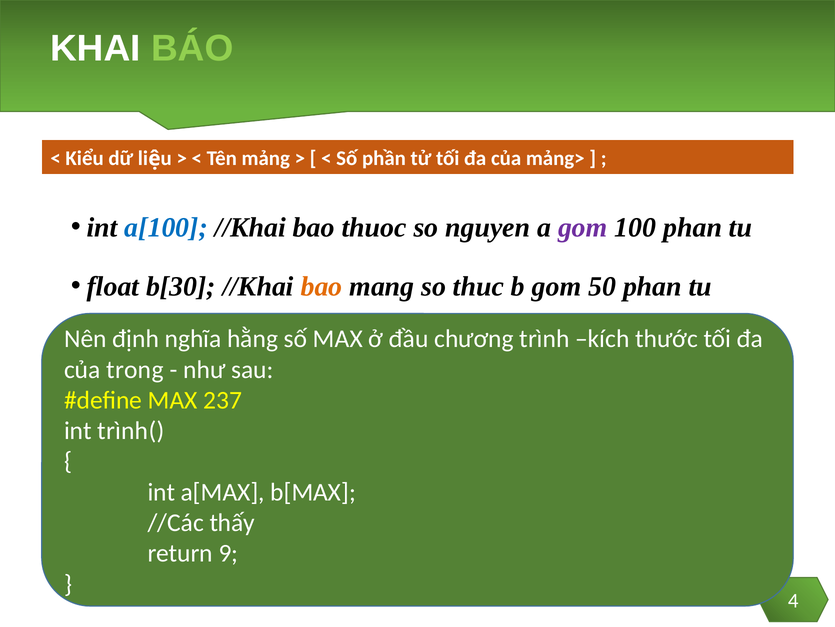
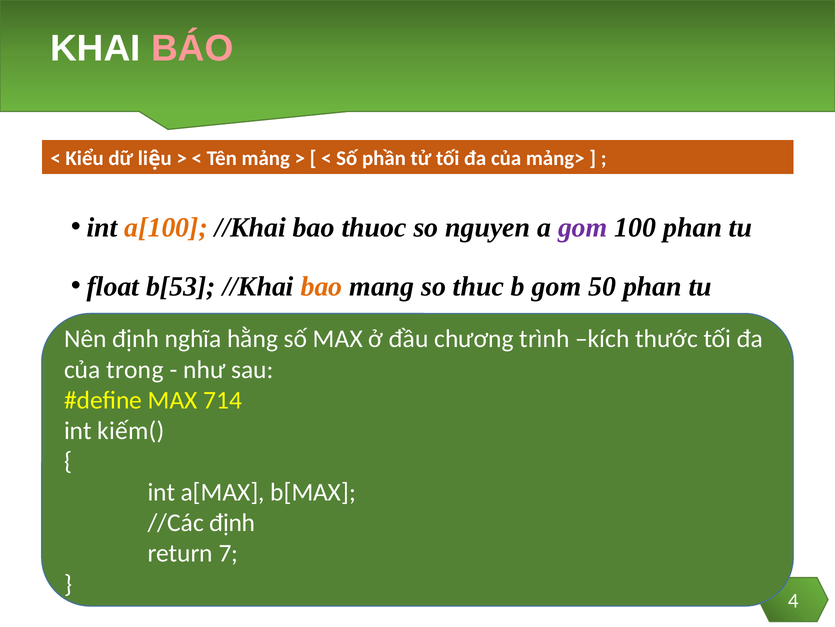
BÁO colour: light green -> pink (192, 48)
a[100 colour: blue -> orange (166, 227)
b[30: b[30 -> b[53 (181, 286)
237: 237 -> 714 (223, 400)
trình(: trình( -> kiếm( (131, 430)
//Các thấy: thấy -> định (232, 522)
9: 9 -> 7 (228, 553)
